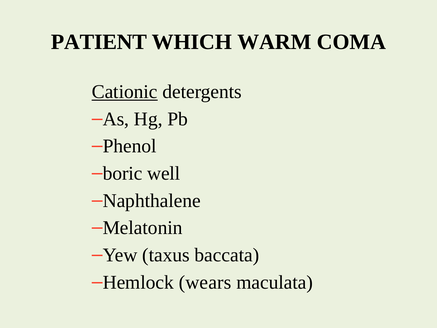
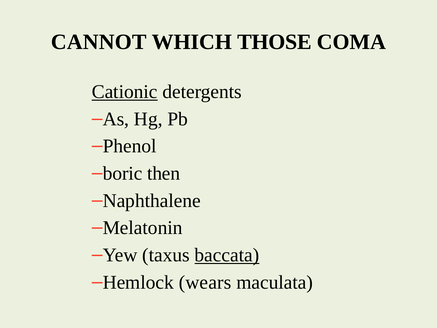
PATIENT: PATIENT -> CANNOT (99, 42)
WARM: WARM -> THOSE (274, 42)
well: well -> then (164, 173)
baccata underline: none -> present (227, 255)
